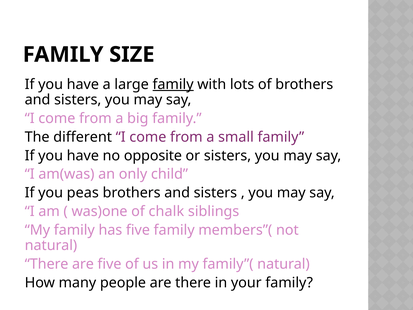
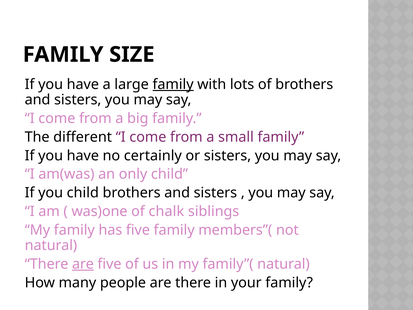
opposite: opposite -> certainly (153, 156)
you peas: peas -> child (83, 193)
are underline: none -> present (83, 264)
